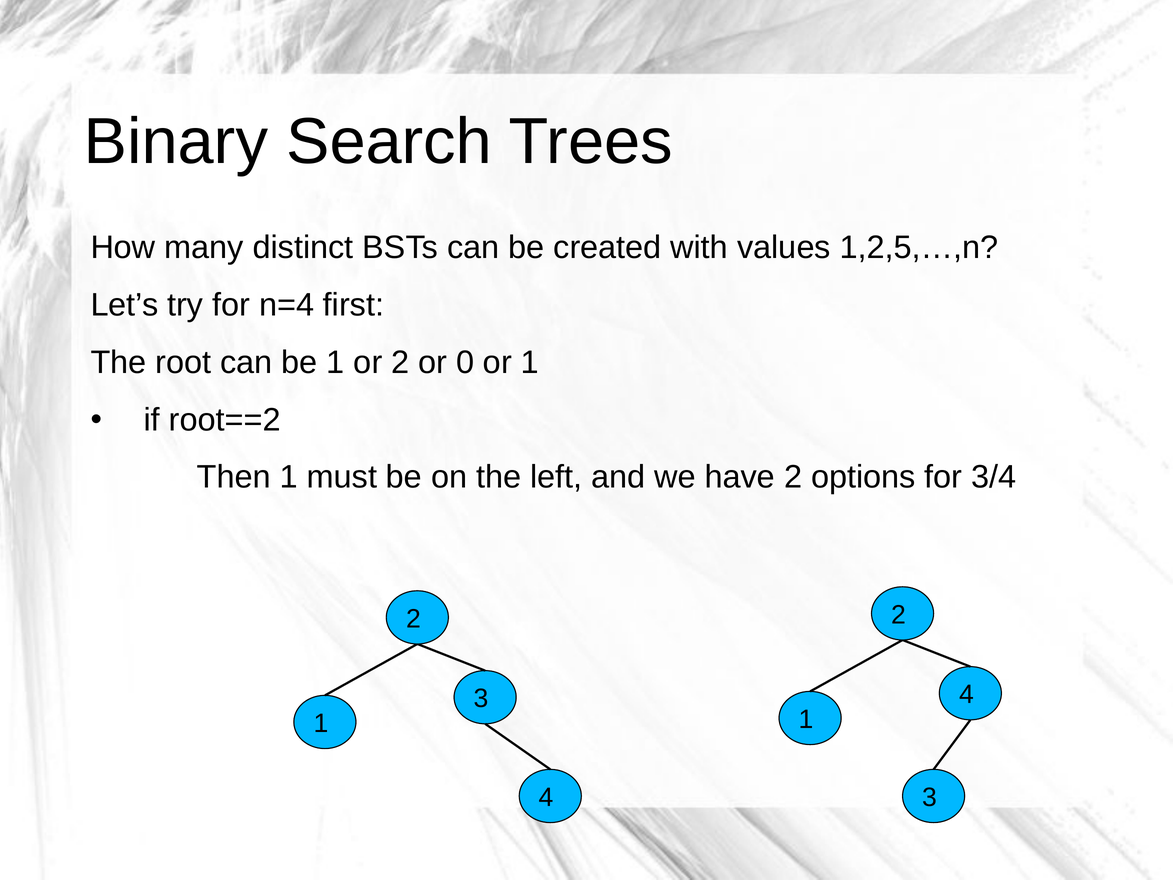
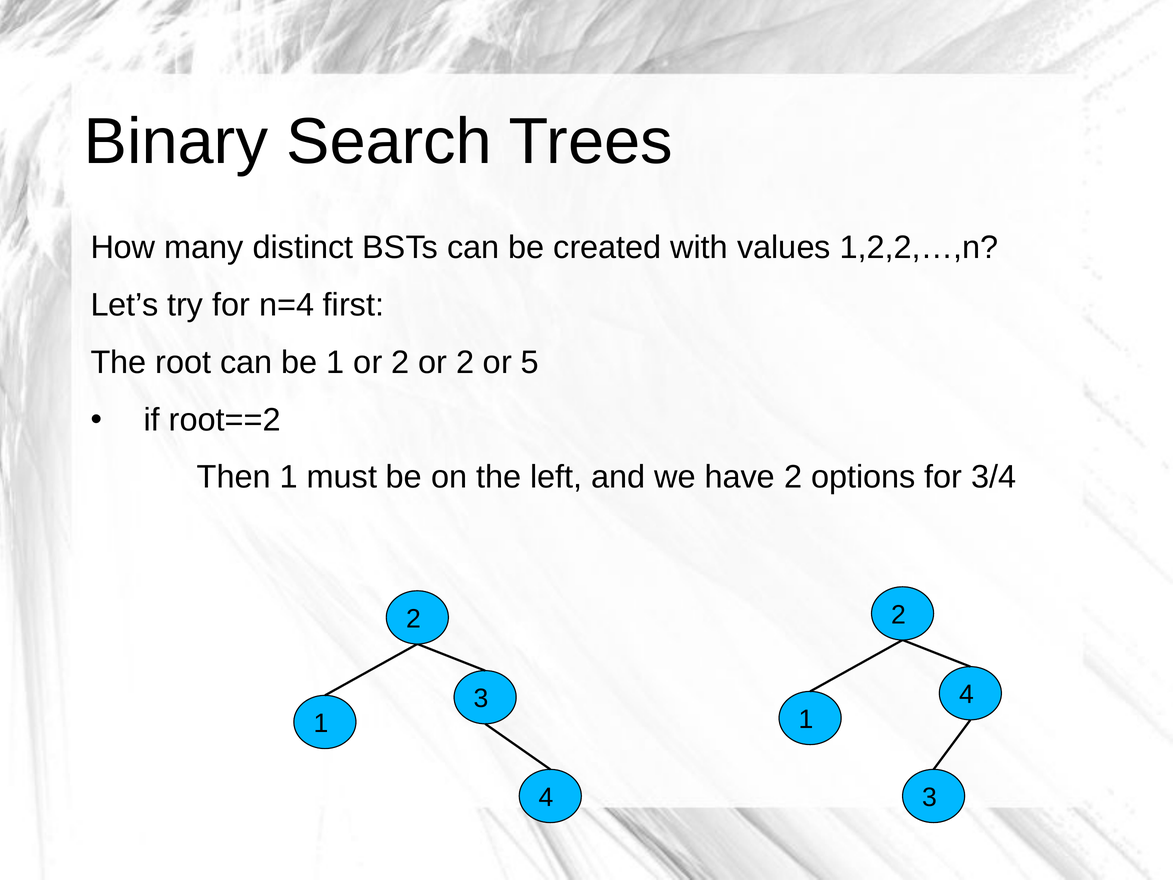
1,2,5,…,n: 1,2,5,…,n -> 1,2,2,…,n (919, 248)
2 or 0: 0 -> 2 (465, 362)
or 1: 1 -> 5 (530, 362)
